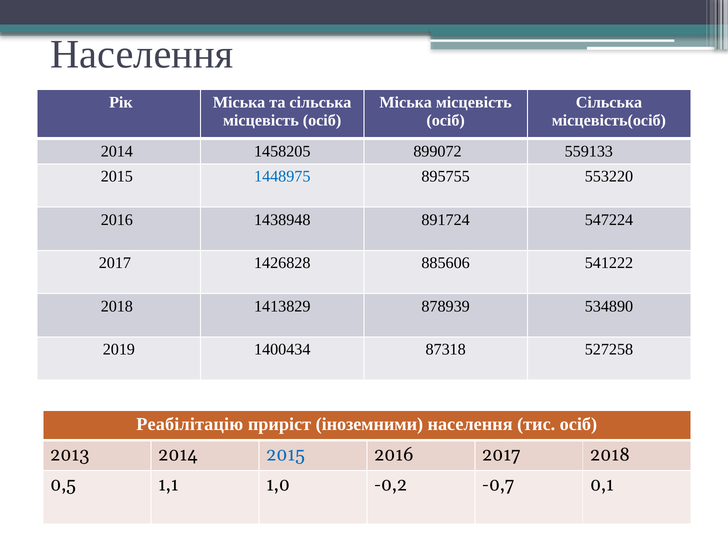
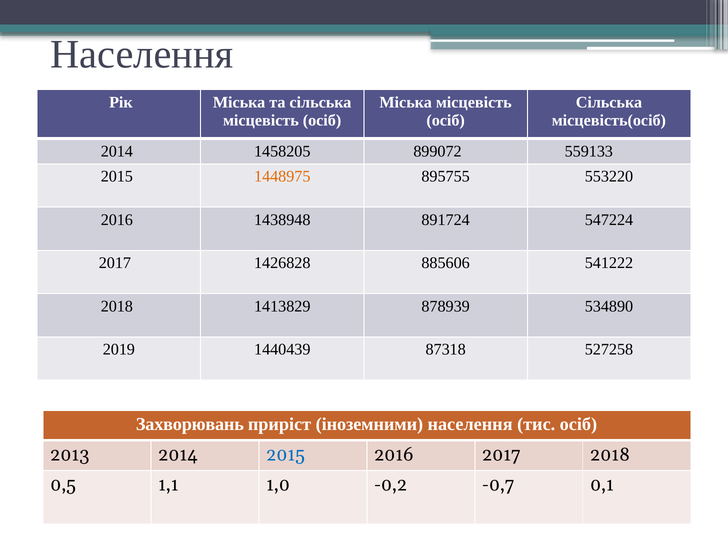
1448975 colour: blue -> orange (282, 177)
1400434: 1400434 -> 1440439 (282, 350)
Реабілітацію: Реабілітацію -> Захворювань (190, 424)
